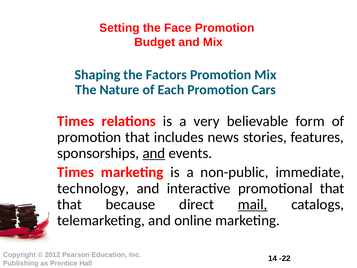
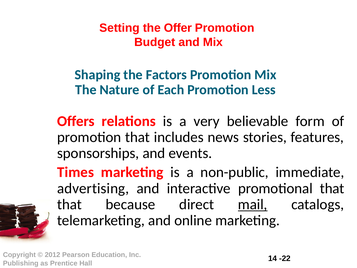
Face: Face -> Offer (178, 28)
Cars: Cars -> Less (264, 90)
Times: Times -> Offers (76, 121)
and underline: present -> none (154, 153)
technology: technology -> advertising (93, 188)
